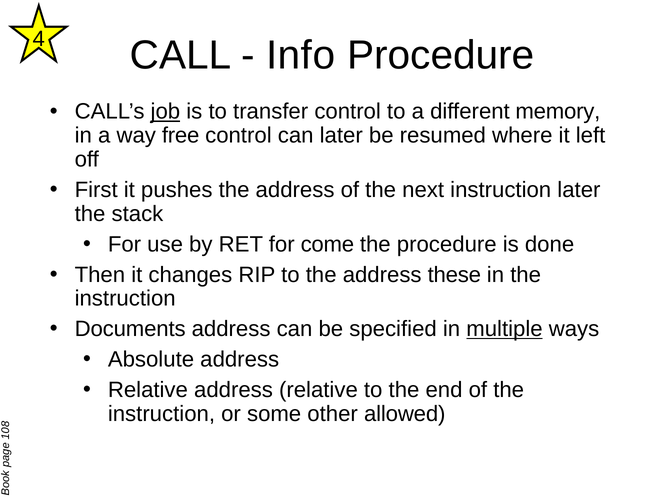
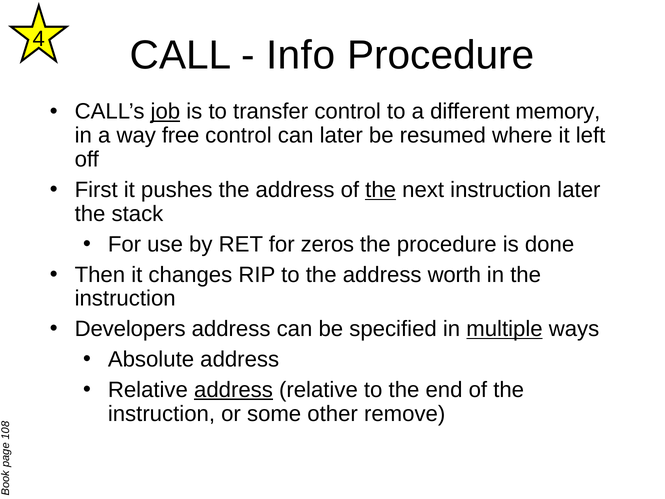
the underline: none -> present (381, 190)
come: come -> zeros (327, 244)
these: these -> worth (454, 275)
Documents: Documents -> Developers (130, 329)
address underline: none -> present (233, 390)
allowed: allowed -> remove (405, 414)
